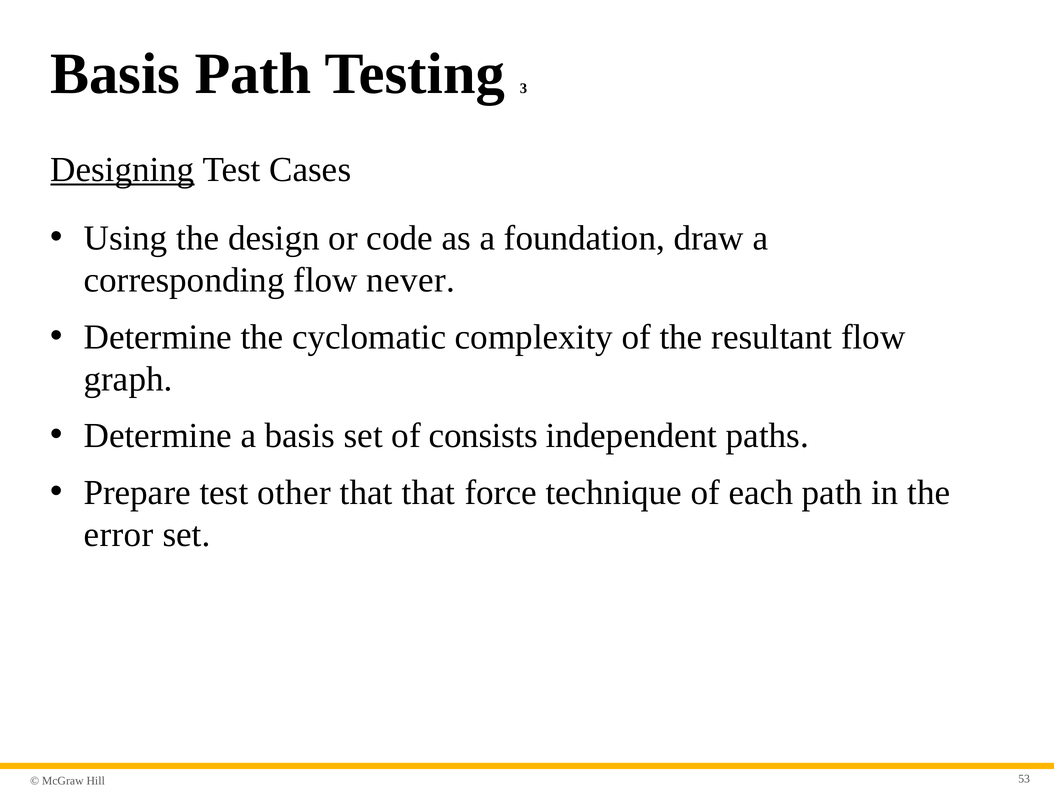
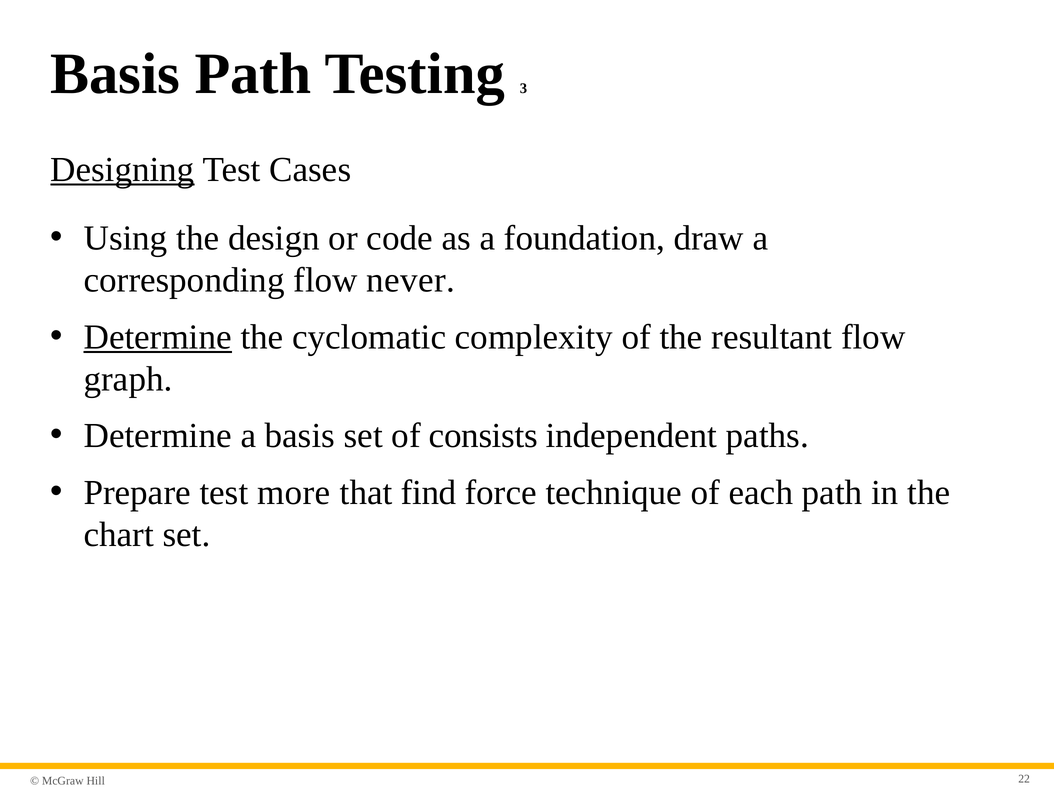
Determine underline: none -> present (158, 337)
other: other -> more (294, 493)
that that: that -> find (429, 493)
error: error -> chart (119, 535)
53: 53 -> 22 (1024, 779)
